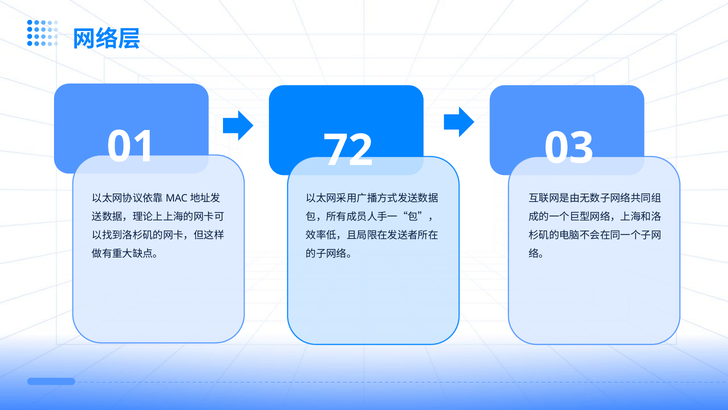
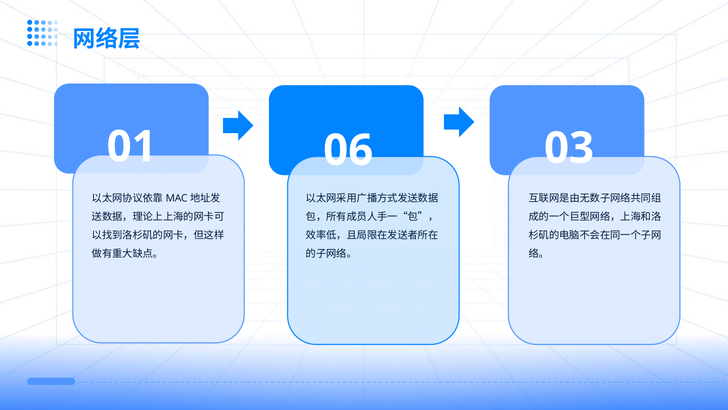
72: 72 -> 06 (348, 150)
